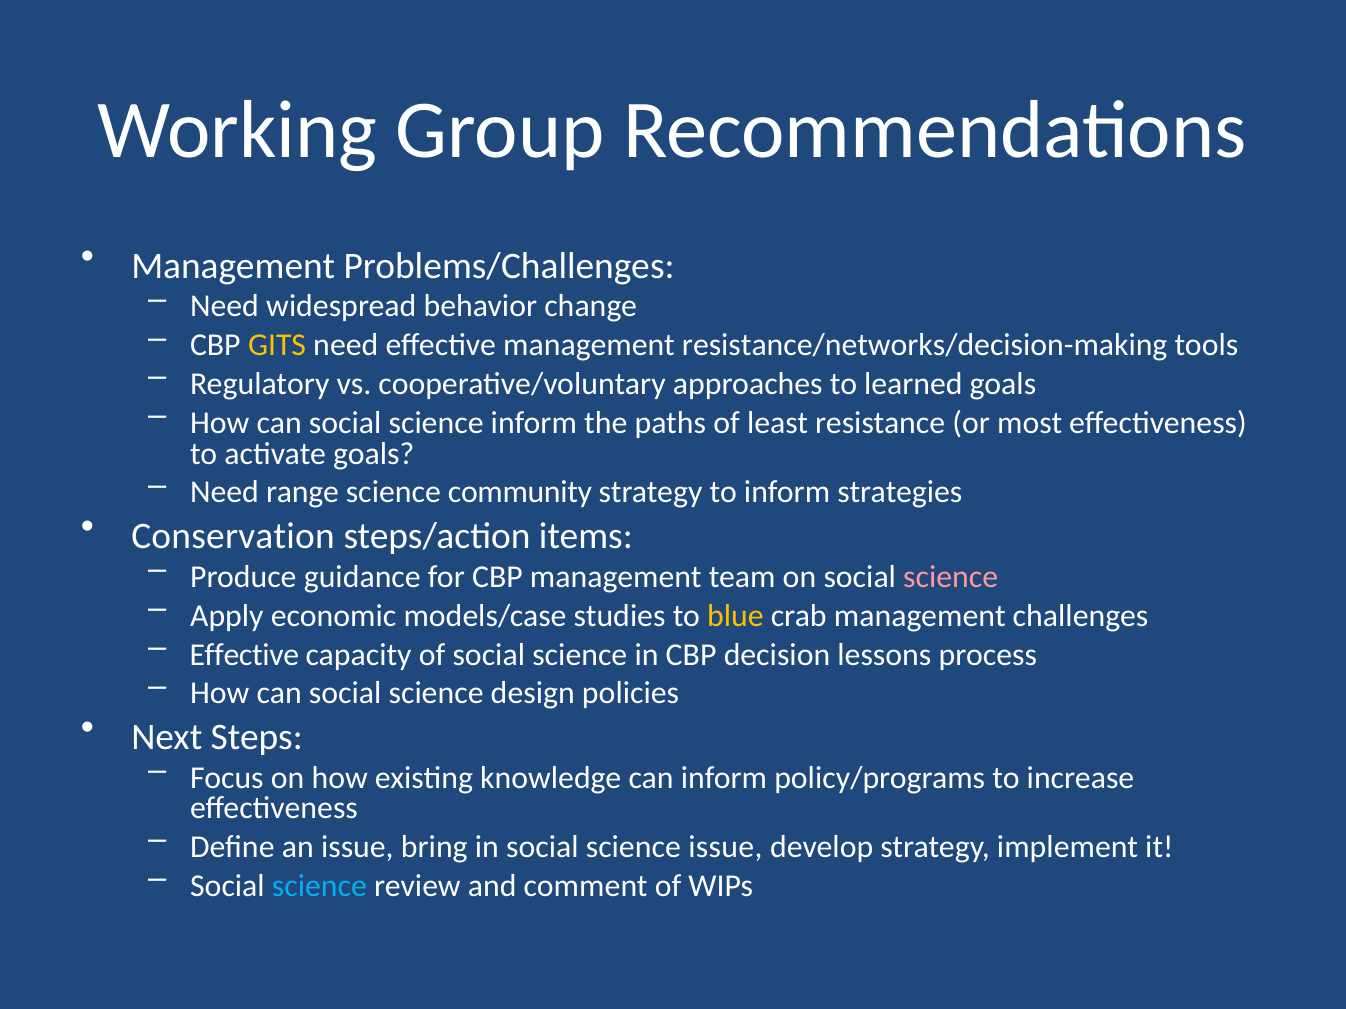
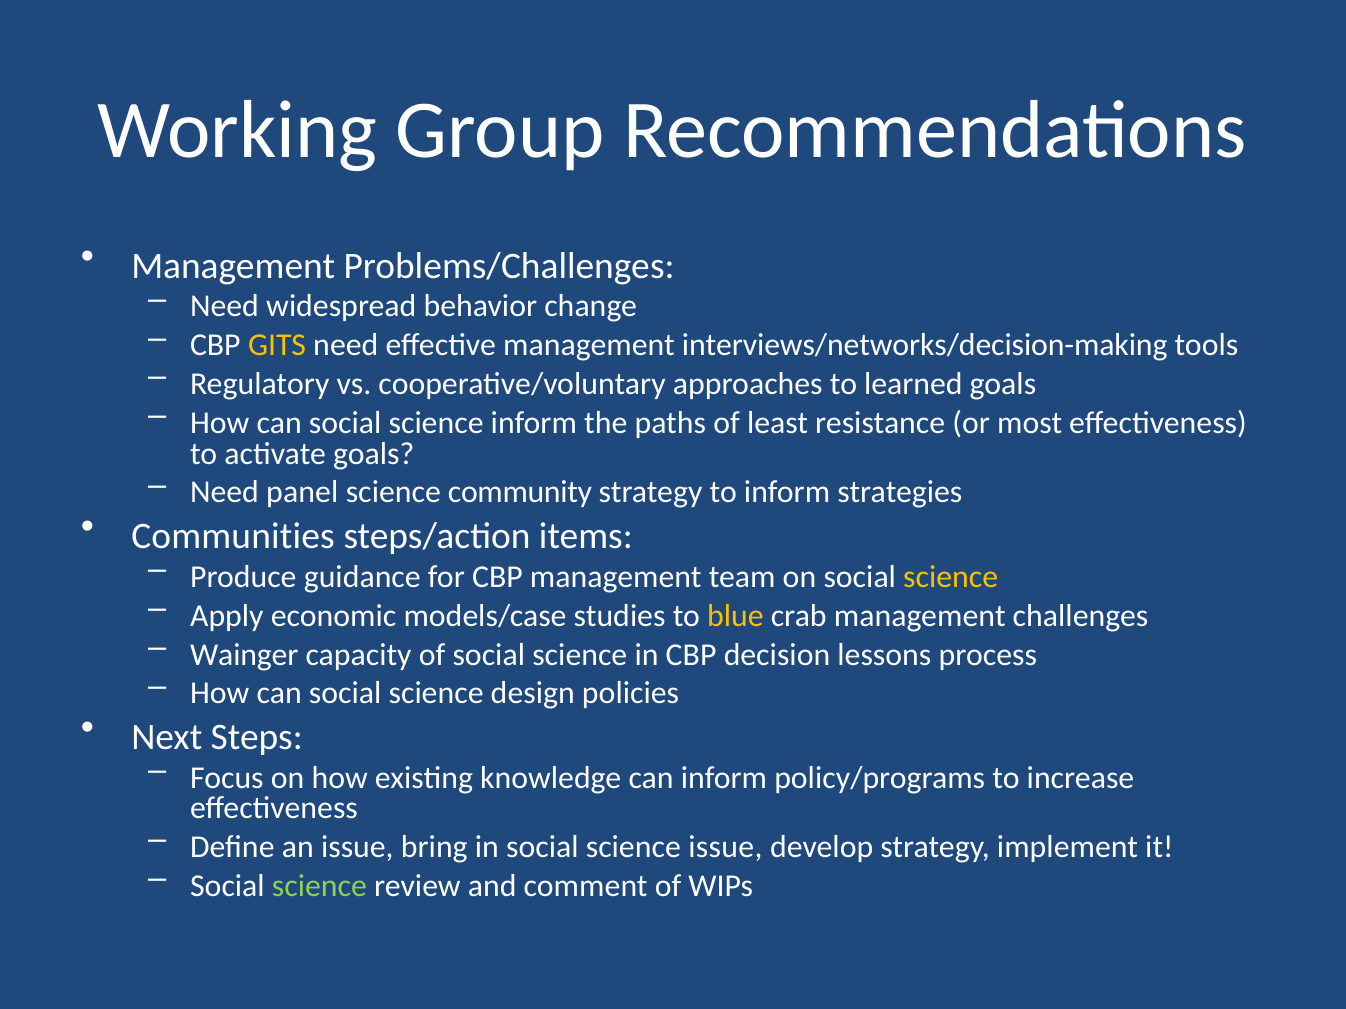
resistance/networks/decision-making: resistance/networks/decision-making -> interviews/networks/decision-making (925, 346)
range: range -> panel (302, 493)
Conservation: Conservation -> Communities (233, 536)
science colour: pink -> yellow (951, 577)
Effective: Effective -> Wainger (244, 655)
science colour: light blue -> light green (319, 886)
